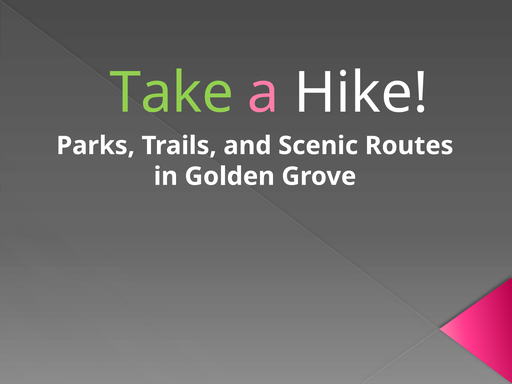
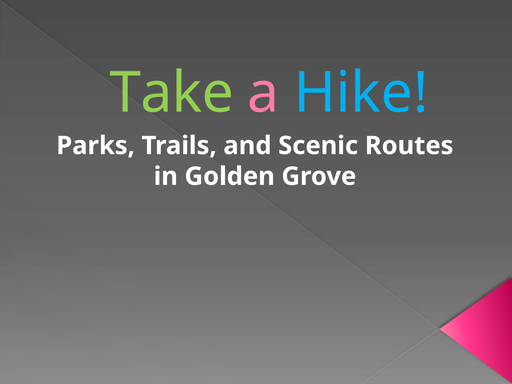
Hike colour: white -> light blue (361, 93)
